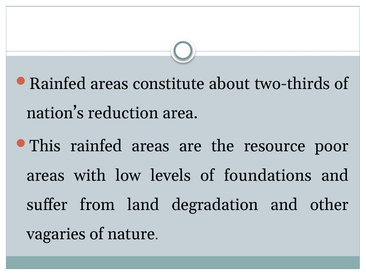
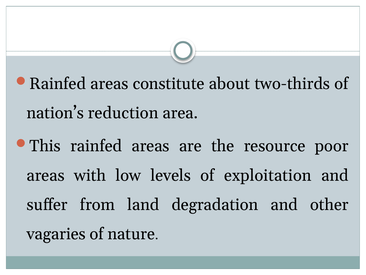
foundations: foundations -> exploitation (268, 175)
